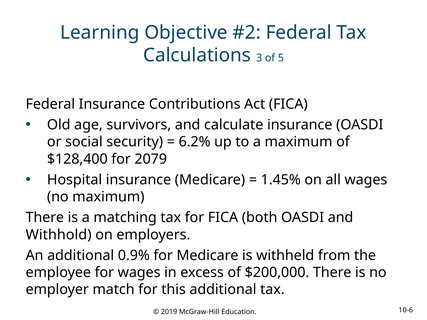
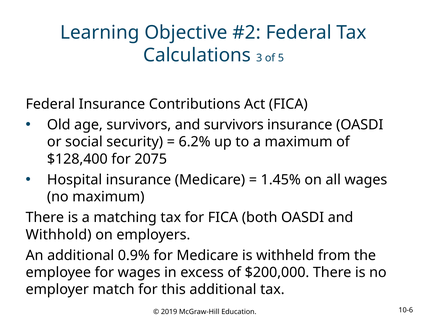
and calculate: calculate -> survivors (234, 125)
2079: 2079 -> 2075 (151, 159)
